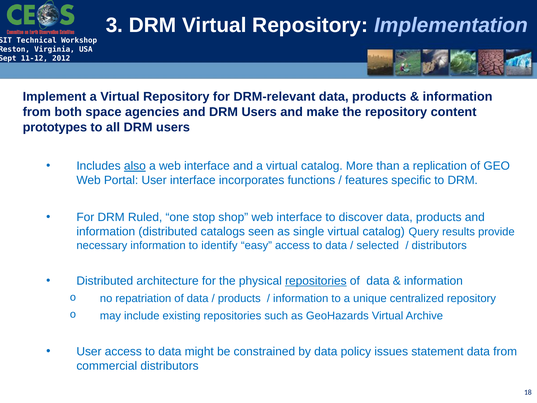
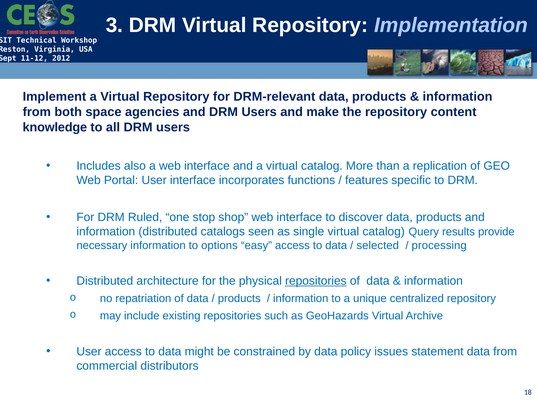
prototypes: prototypes -> knowledge (55, 127)
also underline: present -> none (135, 166)
identify: identify -> options (219, 245)
distributors: distributors -> processing (439, 245)
